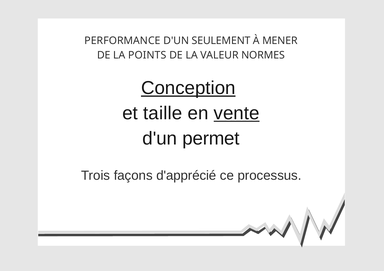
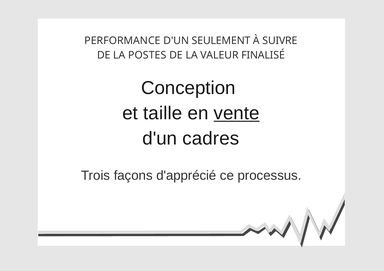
MENER: MENER -> SUIVRE (280, 41)
POINTS: POINTS -> POSTES (147, 55)
NORMES: NORMES -> FINALISÉ (263, 55)
Conception underline: present -> none (188, 88)
permet: permet -> cadres (211, 139)
